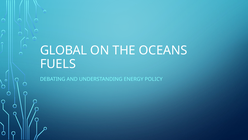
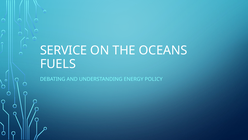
GLOBAL: GLOBAL -> SERVICE (64, 50)
